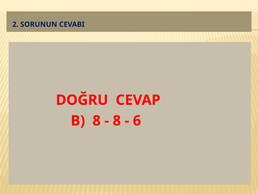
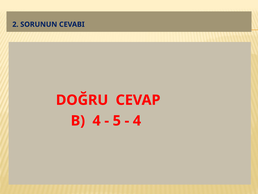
B 8: 8 -> 4 (97, 120)
8: 8 -> 5 (117, 120)
6: 6 -> 4 (137, 120)
